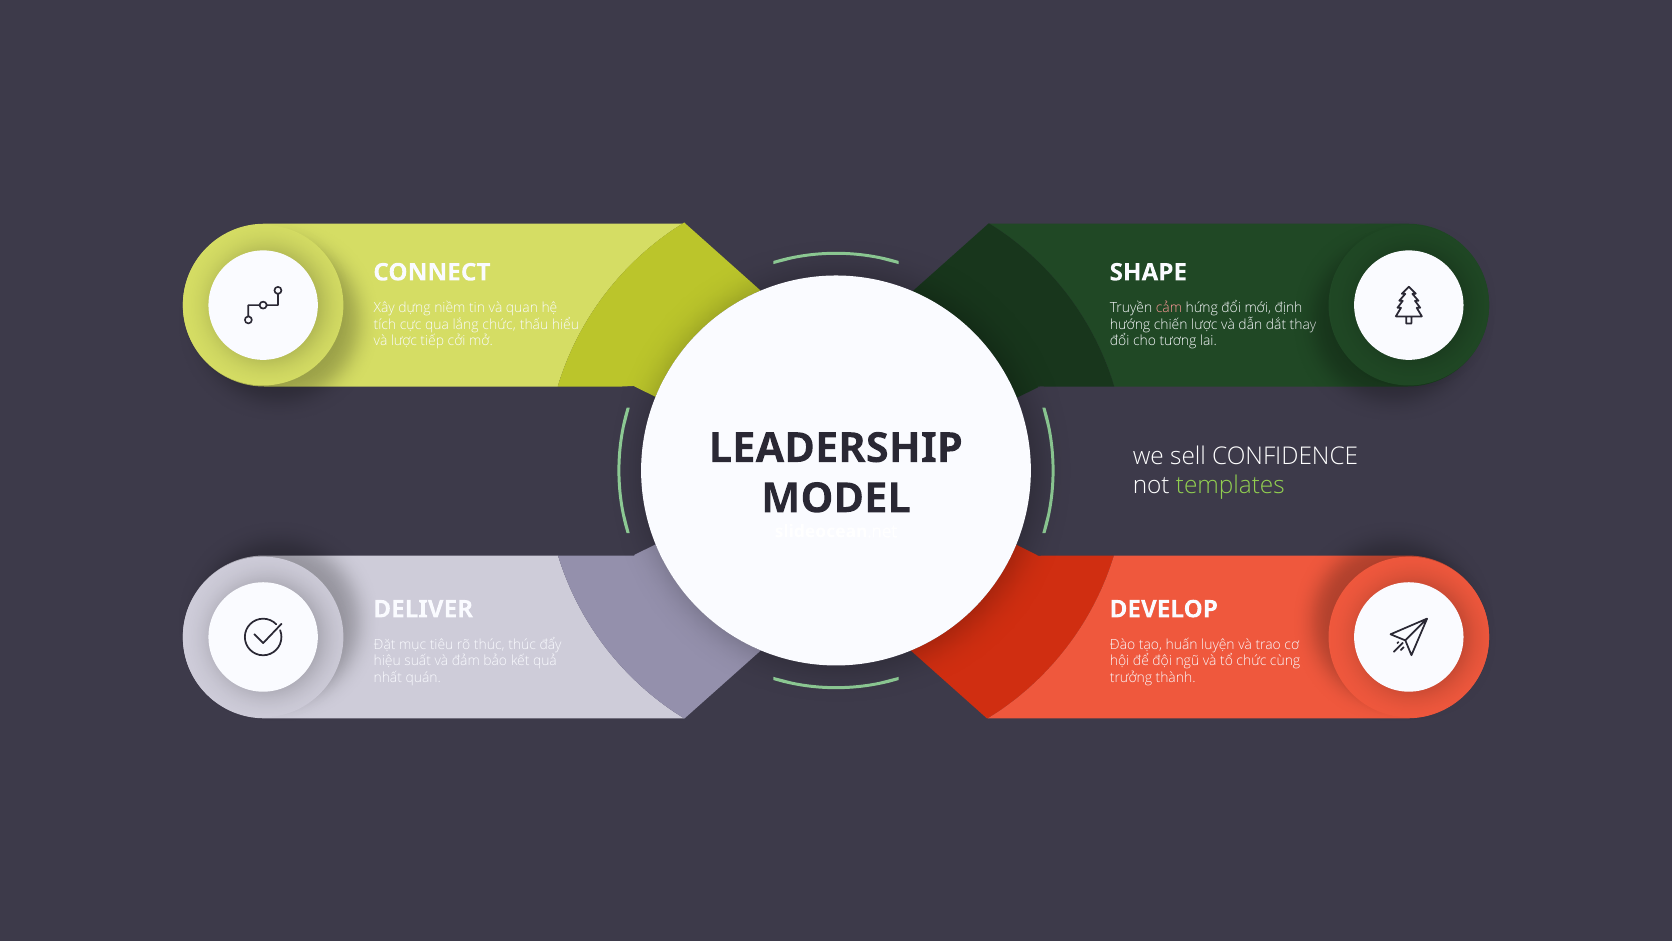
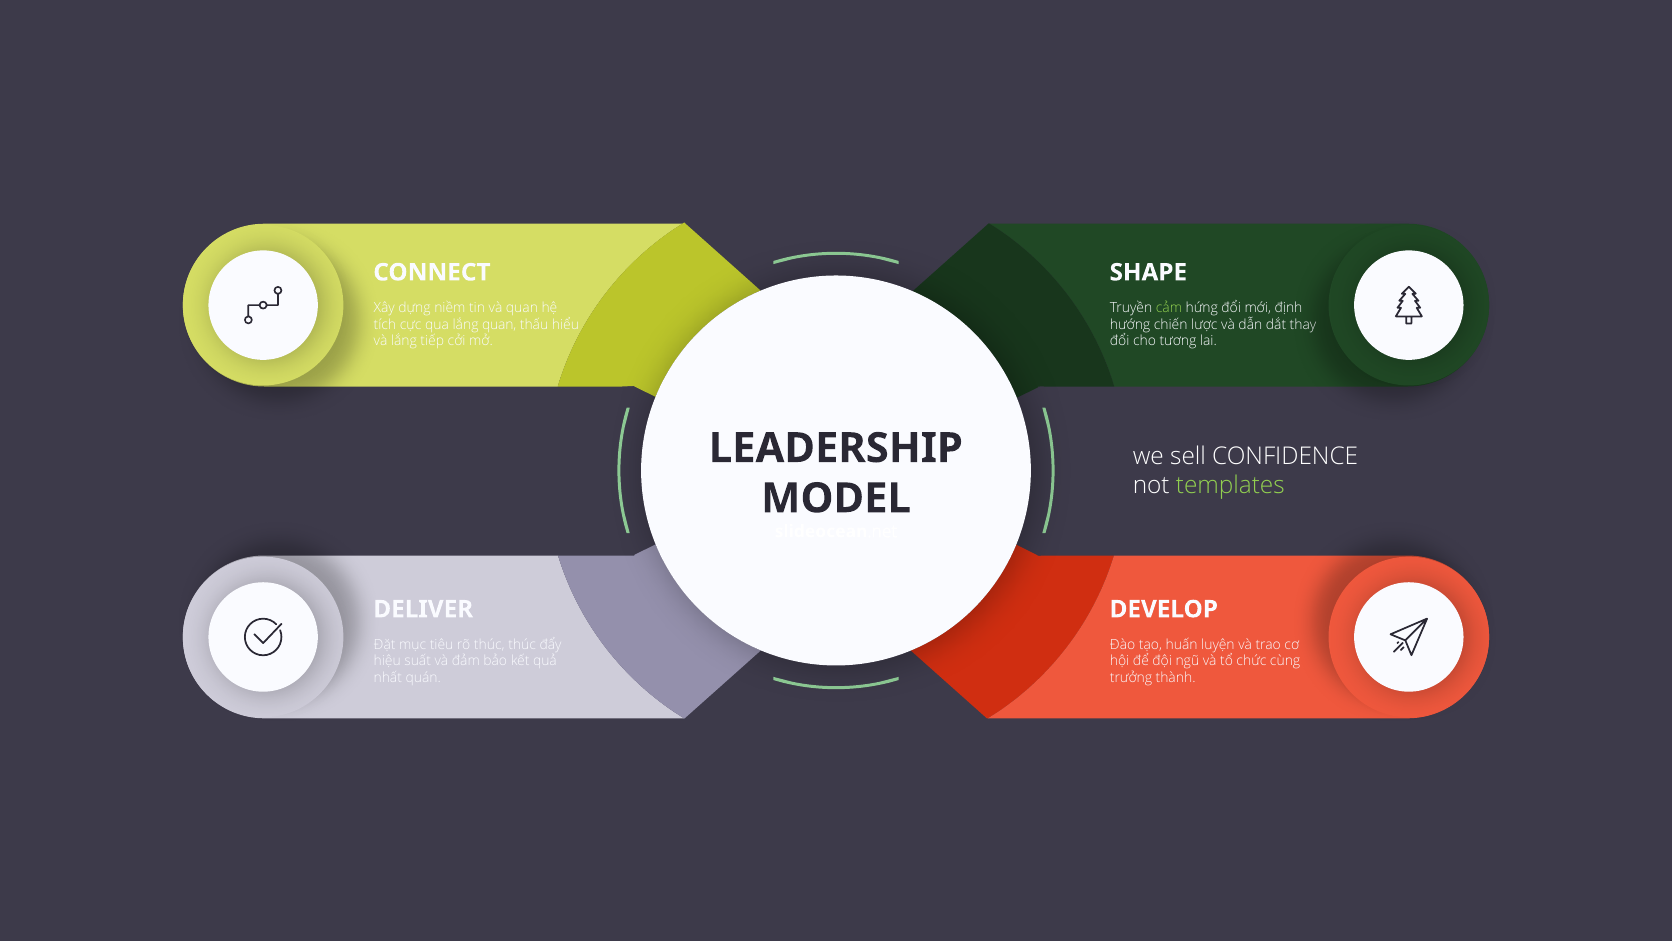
cảm colour: pink -> light green (1169, 308)
lắng chức: chức -> quan (499, 324)
và lược: lược -> lắng (404, 341)
